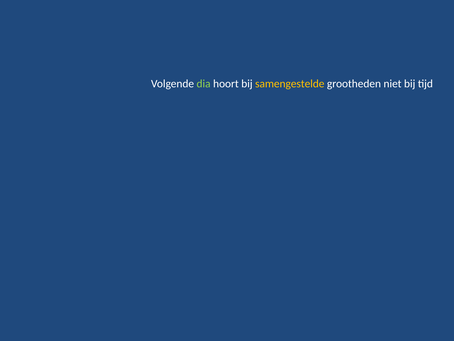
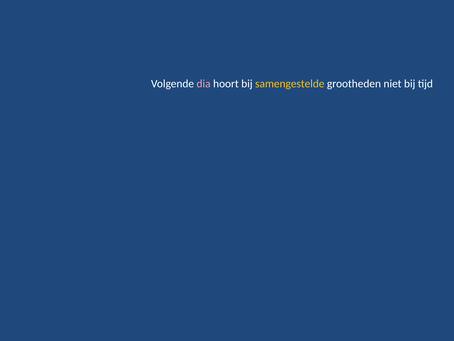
dia colour: light green -> pink (204, 84)
